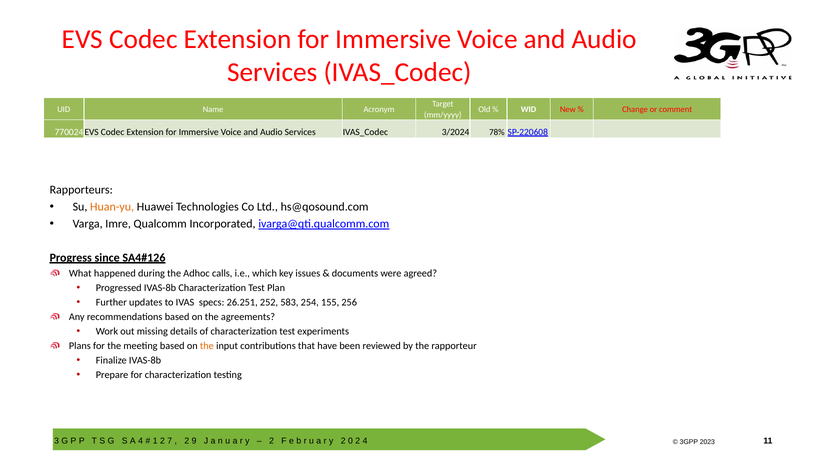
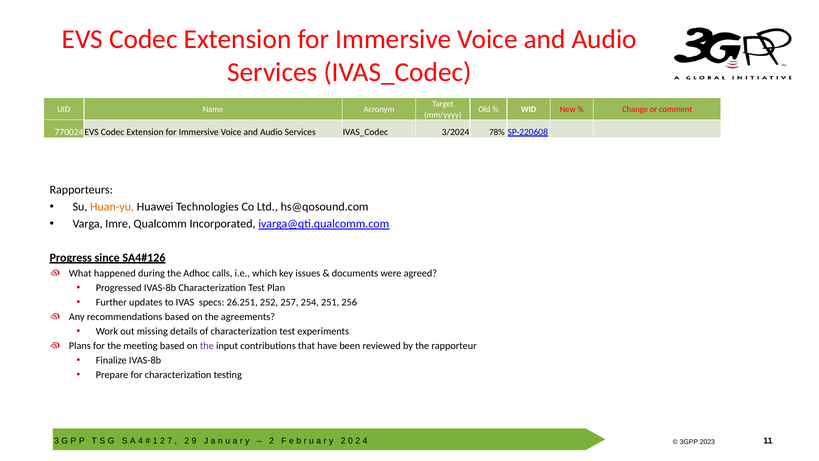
583: 583 -> 257 (289, 302)
155: 155 -> 251 (330, 302)
the colour: orange -> purple (207, 346)
